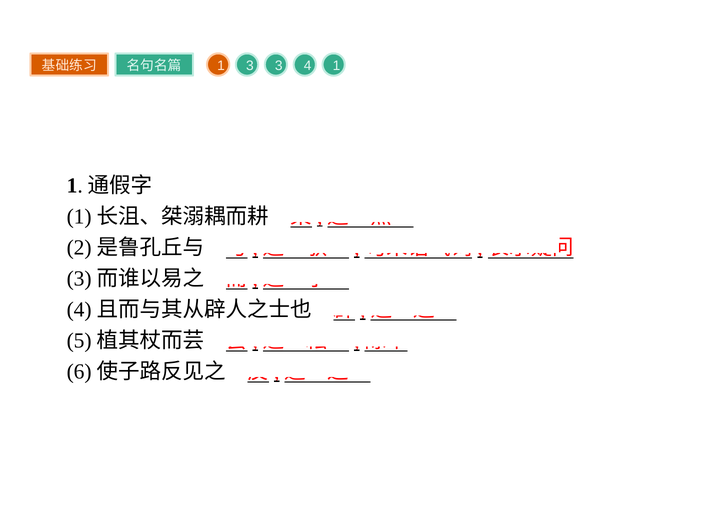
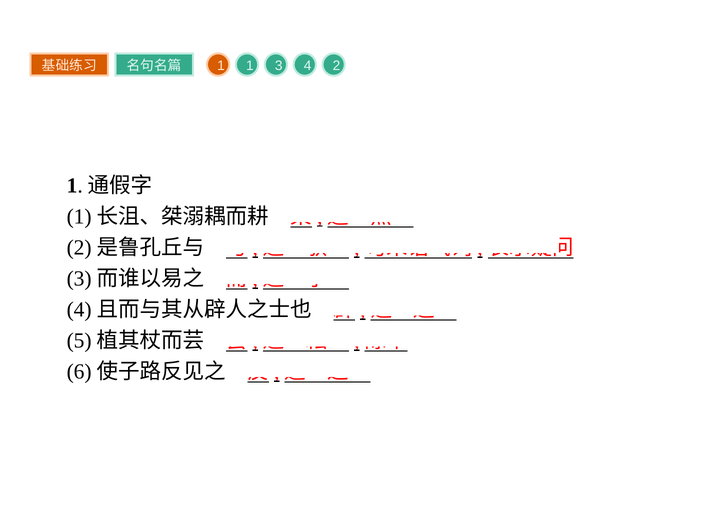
1 3: 3 -> 1 (250, 65)
4 1: 1 -> 2 (337, 65)
